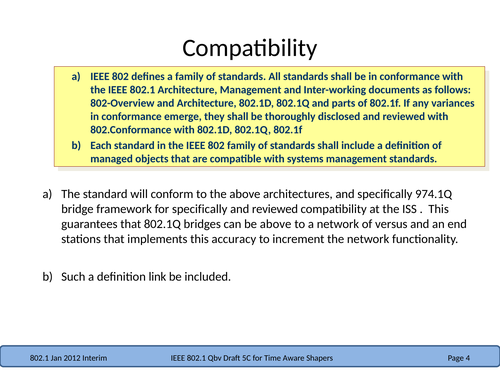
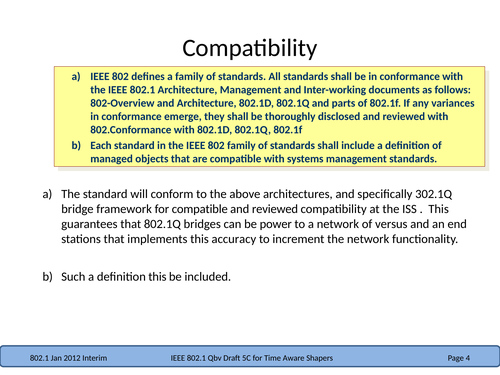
974.1Q: 974.1Q -> 302.1Q (434, 194)
for specifically: specifically -> compatible (200, 209)
be above: above -> power (276, 224)
definition link: link -> this (157, 277)
